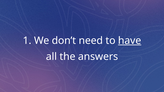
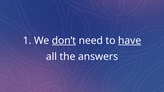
don’t underline: none -> present (64, 41)
